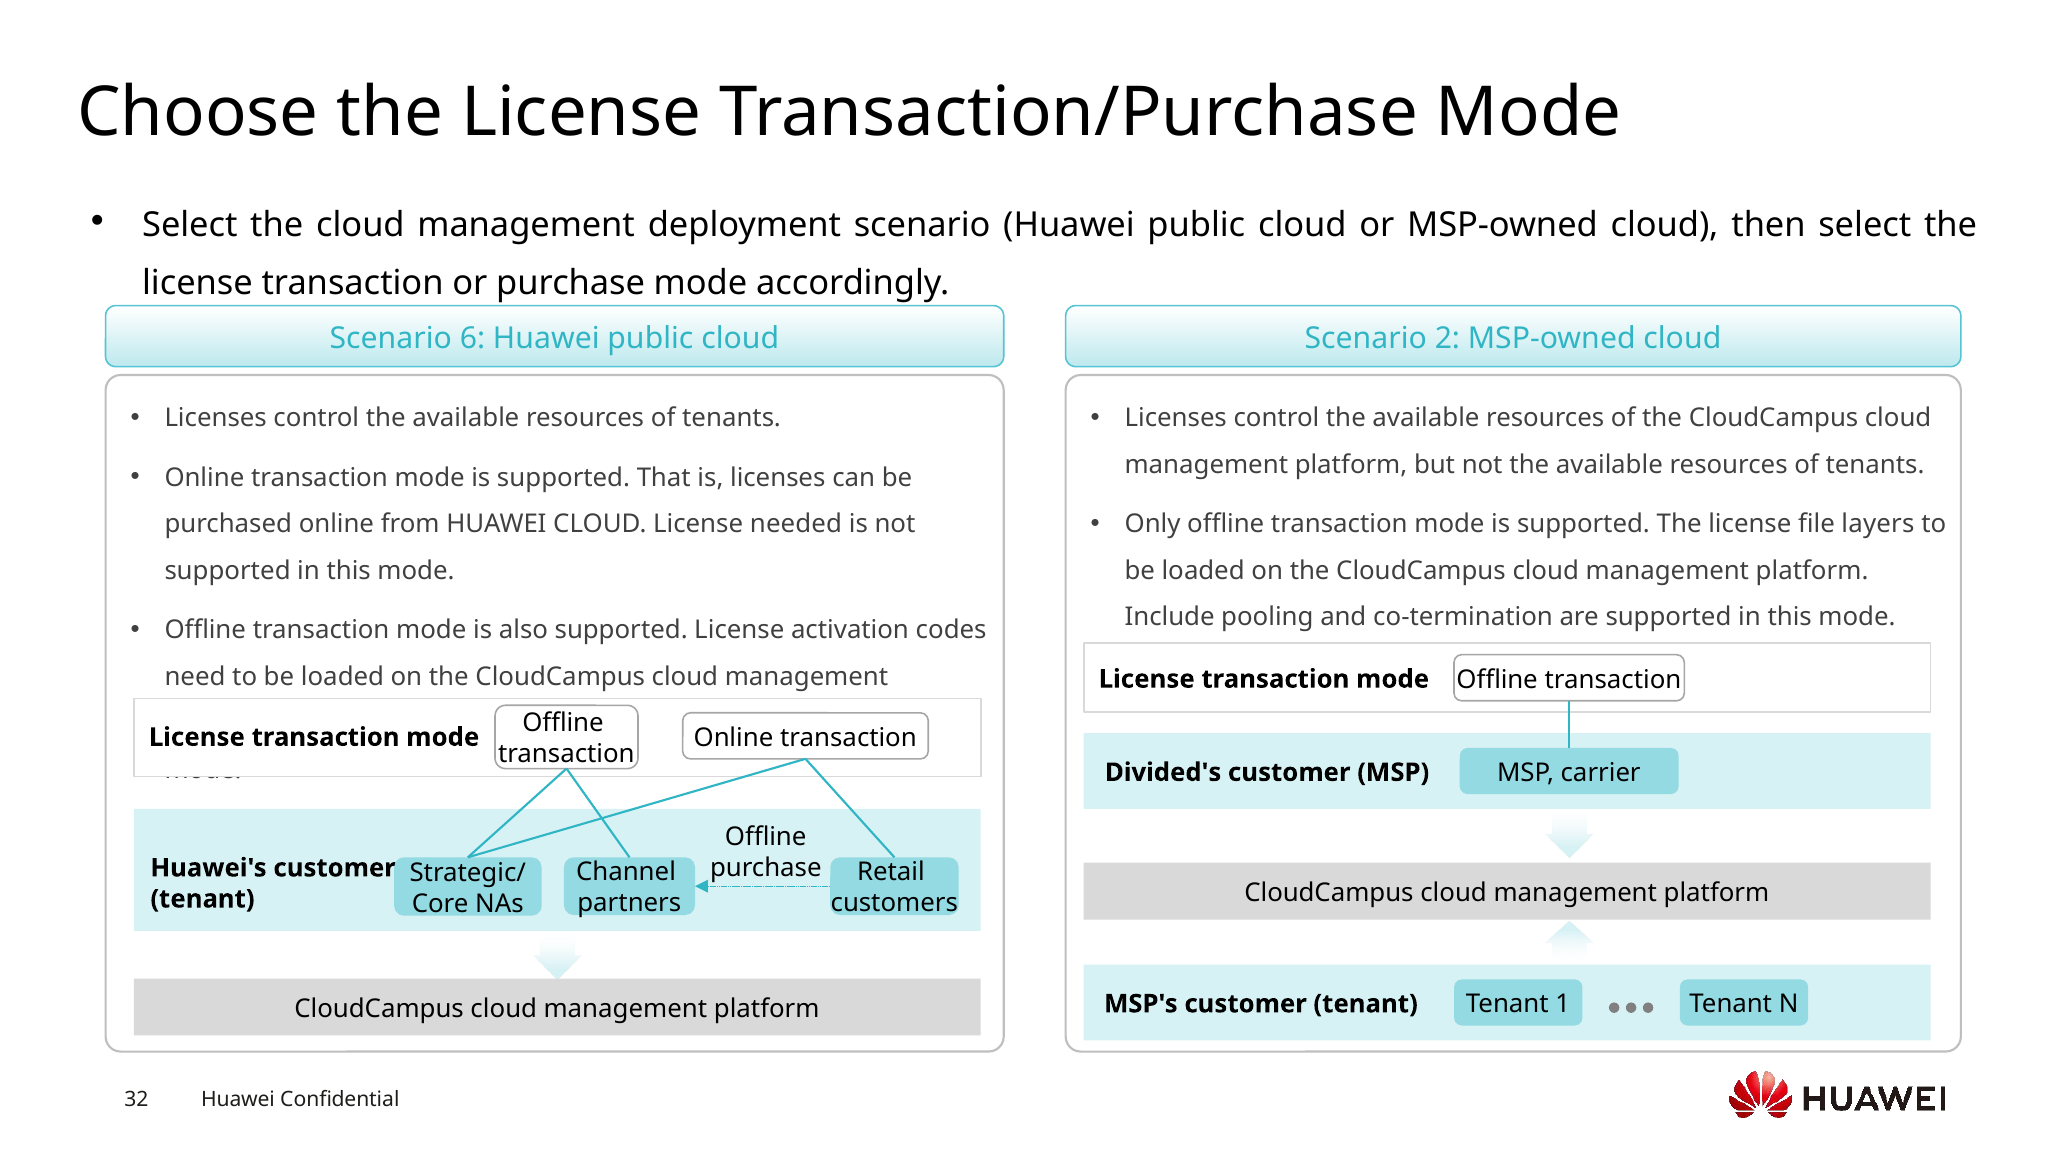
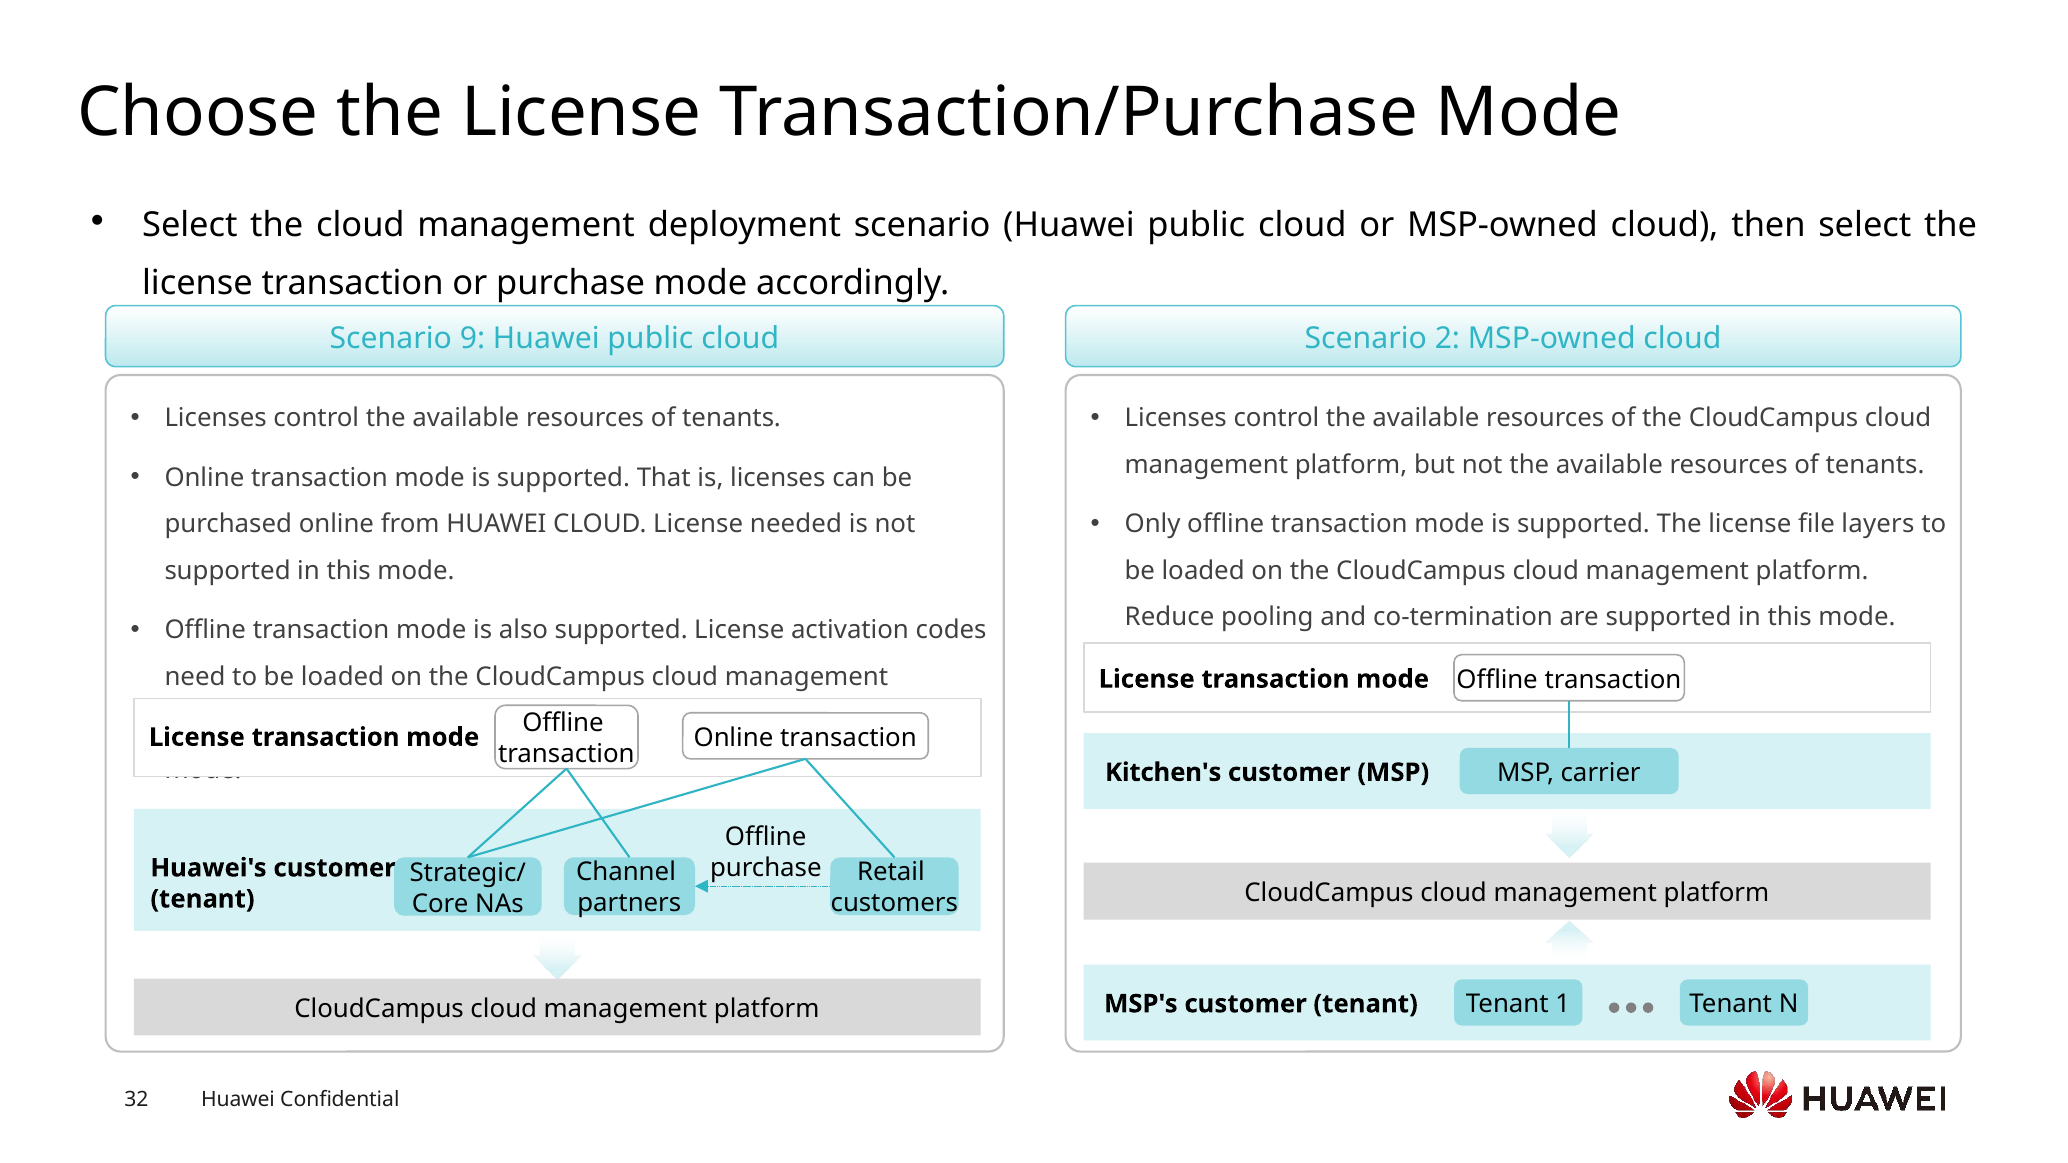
6: 6 -> 9 (473, 338)
Include: Include -> Reduce (1170, 617)
Divided's: Divided's -> Kitchen's (1163, 773)
